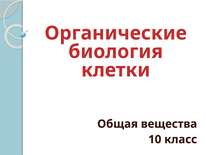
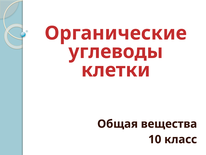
биология: биология -> углеводы (116, 51)
